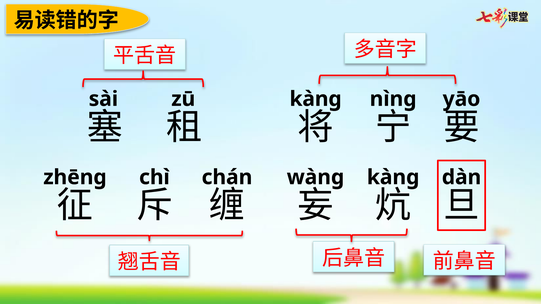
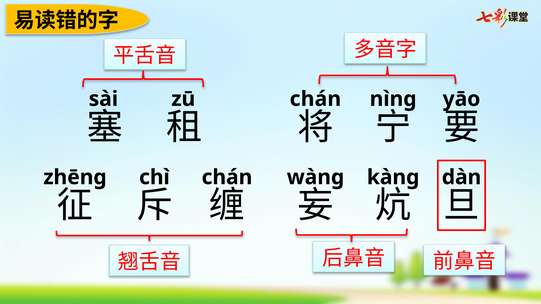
kànɡ: kànɡ -> chán (315, 99)
